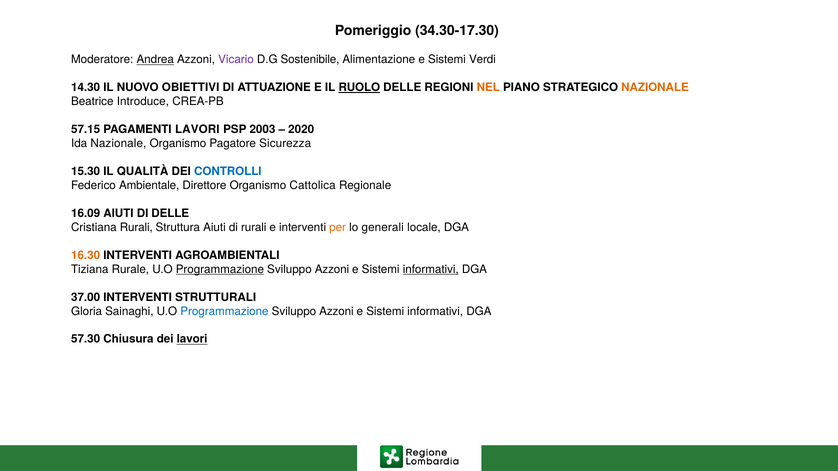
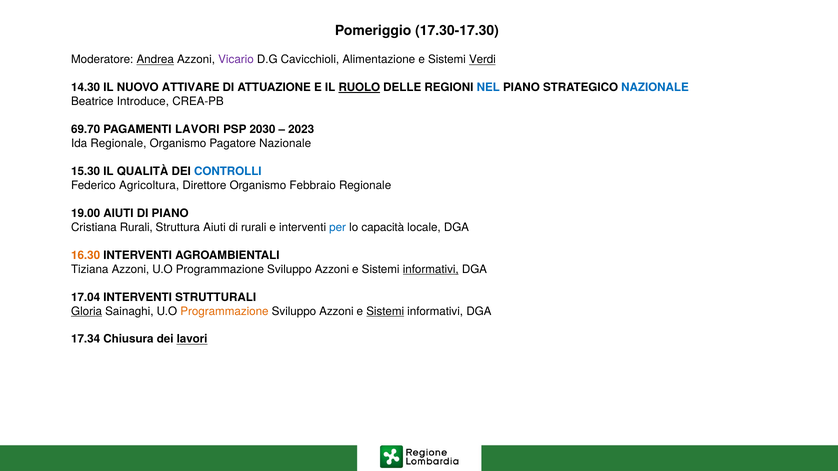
34.30-17.30: 34.30-17.30 -> 17.30-17.30 (457, 30)
Sostenibile: Sostenibile -> Cavicchioli (310, 60)
Verdi underline: none -> present (482, 60)
OBIETTIVI: OBIETTIVI -> ATTIVARE (191, 88)
NEL colour: orange -> blue (488, 88)
NAZIONALE colour: orange -> blue (655, 88)
57.15: 57.15 -> 69.70 (86, 130)
2003: 2003 -> 2030 (262, 130)
2020: 2020 -> 2023 (301, 130)
Ida Nazionale: Nazionale -> Regionale (118, 144)
Pagatore Sicurezza: Sicurezza -> Nazionale (285, 144)
Ambientale: Ambientale -> Agricoltura (149, 186)
Cattolica: Cattolica -> Febbraio (313, 186)
16.09: 16.09 -> 19.00 (86, 214)
DI DELLE: DELLE -> PIANO (170, 214)
per colour: orange -> blue (338, 228)
generali: generali -> capacità (383, 228)
Tiziana Rurale: Rurale -> Azzoni (130, 269)
Programmazione underline: present -> none (220, 269)
37.00: 37.00 -> 17.04 (86, 297)
Gloria underline: none -> present (87, 311)
Programmazione colour: blue -> orange (224, 311)
Sistemi underline: none -> present (385, 311)
57.30: 57.30 -> 17.34 (86, 339)
